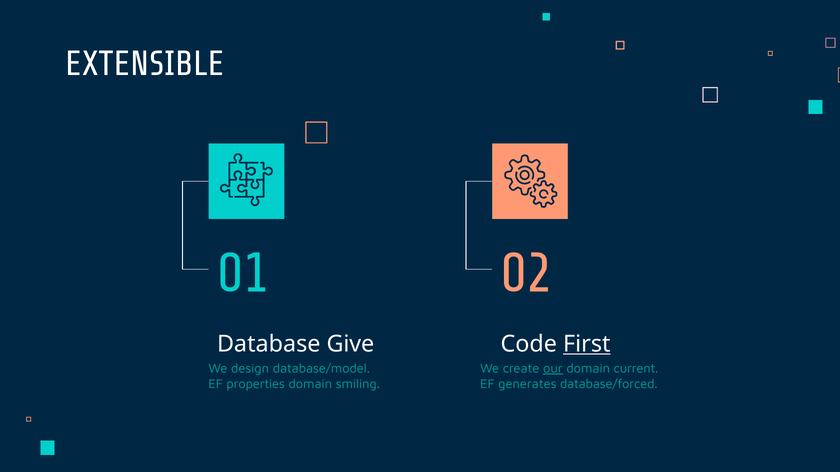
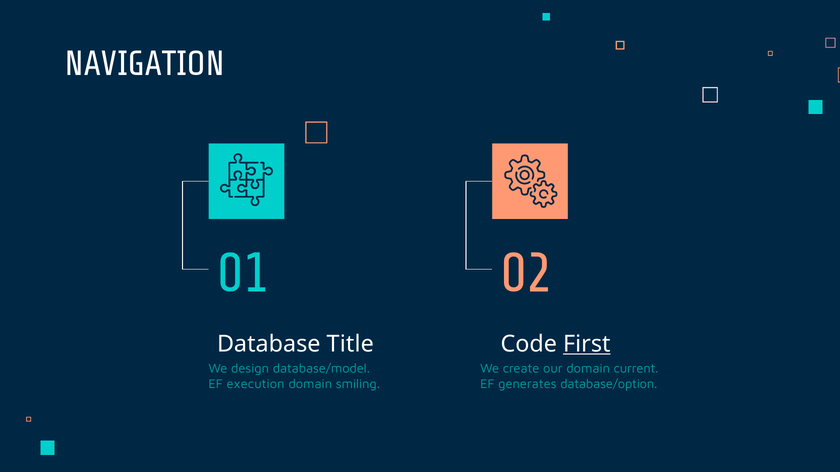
EXTENSIBLE: EXTENSIBLE -> NAVIGATION (145, 64)
Give: Give -> Title (350, 344)
our underline: present -> none (553, 369)
properties: properties -> execution (256, 384)
database/forced: database/forced -> database/option (609, 384)
